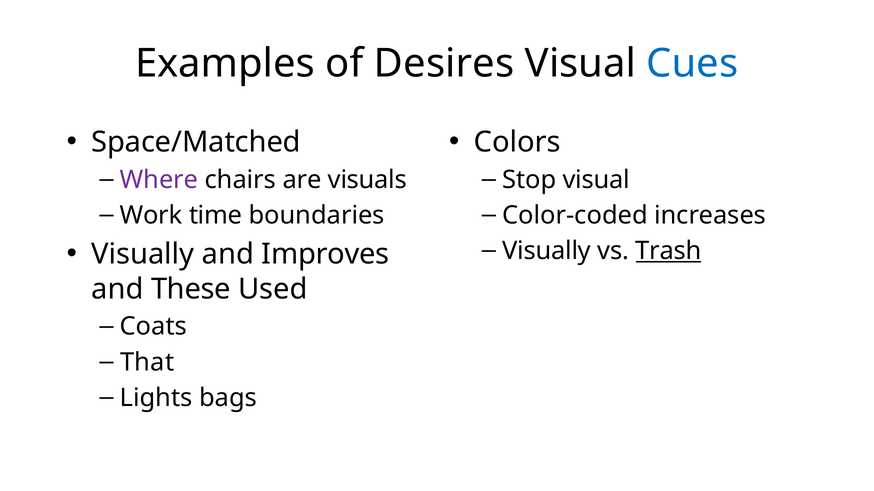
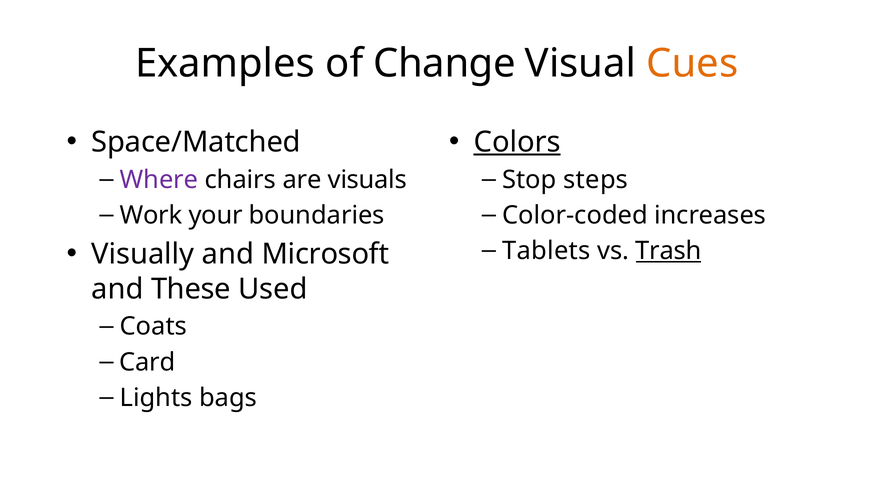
Desires: Desires -> Change (444, 63)
Cues colour: blue -> orange (692, 63)
Colors underline: none -> present (517, 142)
Stop visual: visual -> steps (596, 180)
time: time -> your (216, 216)
Visually: Visually -> Tablets (546, 251)
Improves: Improves -> Microsoft (325, 254)
That: That -> Card (147, 363)
